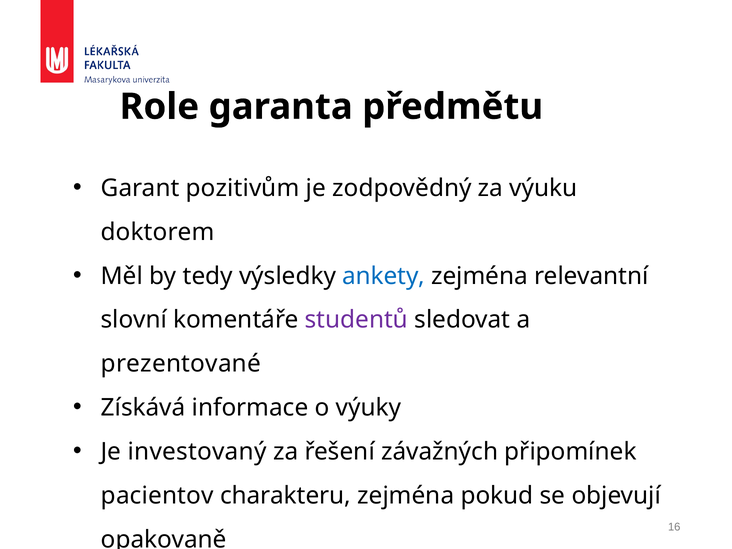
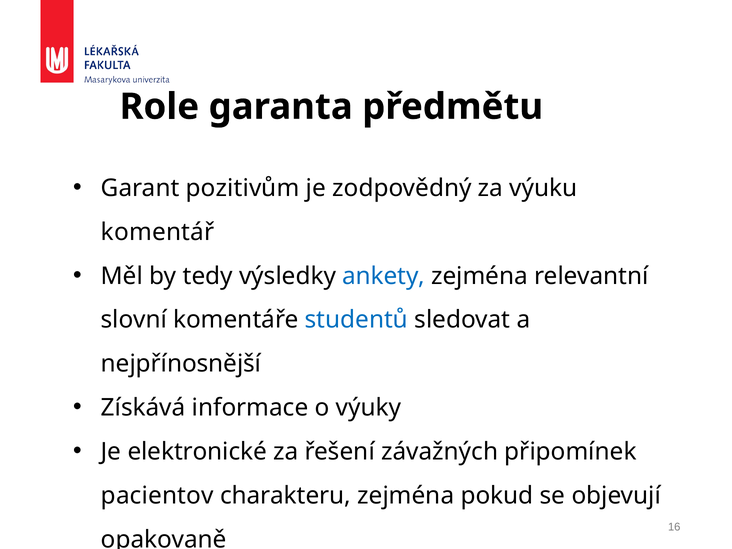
doktorem: doktorem -> komentář (158, 232)
studentů colour: purple -> blue (356, 320)
prezentované: prezentované -> nejpřínosnější (181, 364)
investovaný: investovaný -> elektronické (197, 452)
